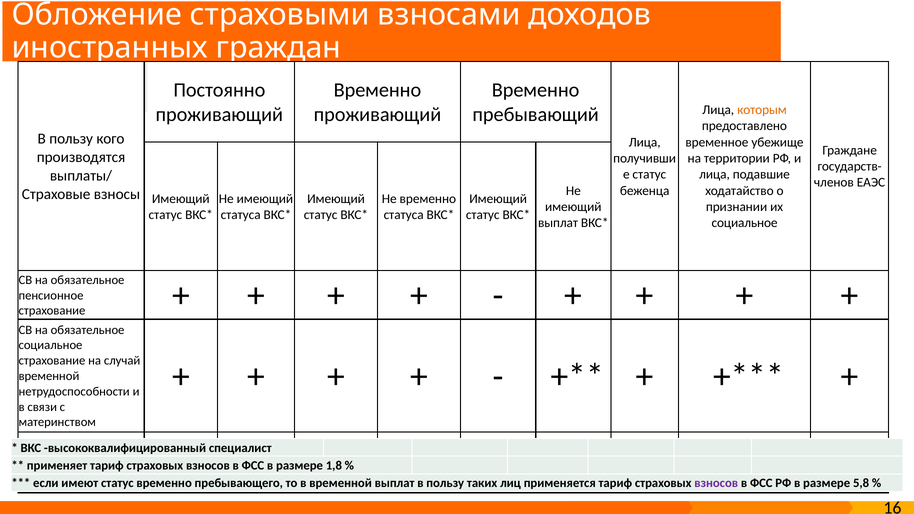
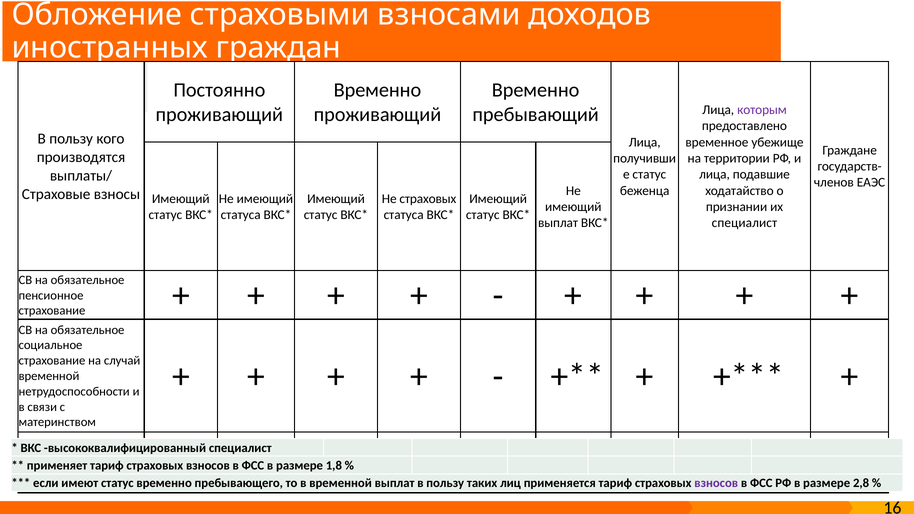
которым colour: orange -> purple (762, 110)
Не временно: временно -> страховых (428, 199)
социальное: социальное -> специалист (744, 223)
5,8: 5,8 -> 2,8 (861, 483)
